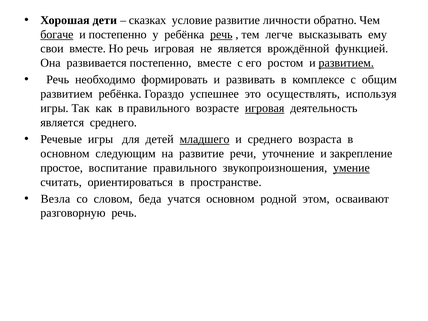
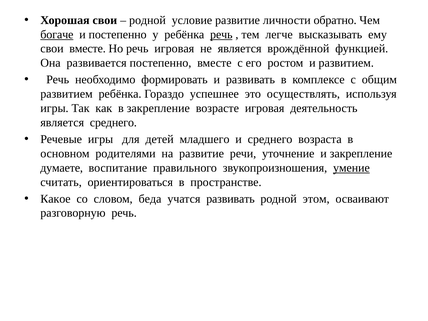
Хорошая дети: дети -> свои (105, 20)
сказках: сказках -> родной (147, 20)
развитием underline: present -> none (346, 63)
в правильного: правильного -> закрепление (158, 108)
игровая underline: present -> none (265, 108)
младшего underline: present -> none (205, 139)
следующим: следующим -> родителями (126, 154)
простое: простое -> думаете (62, 168)
Везла: Везла -> Какое (55, 199)
учатся основном: основном -> развивать (230, 199)
